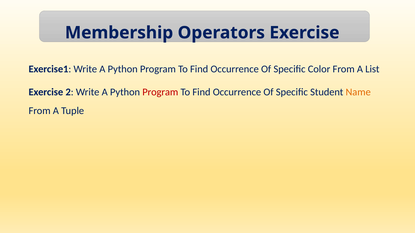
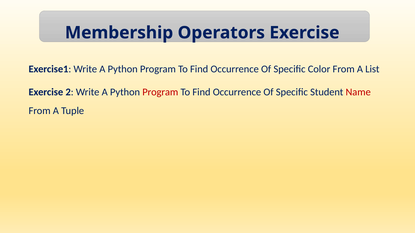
Name colour: orange -> red (358, 92)
